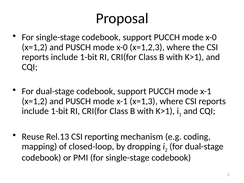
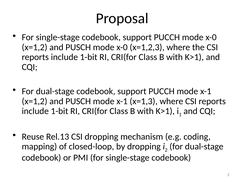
CSI reporting: reporting -> dropping (101, 137)
